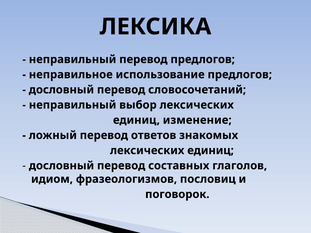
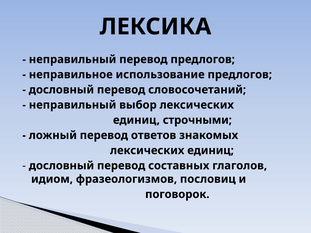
изменение: изменение -> строчными (197, 120)
